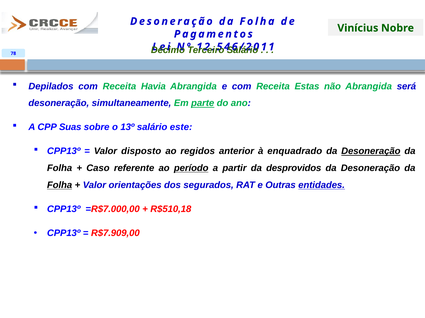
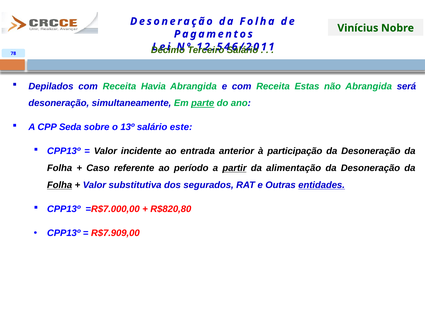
Suas: Suas -> Seda (70, 127)
disposto: disposto -> incidente (141, 152)
regidos: regidos -> entrada (198, 152)
enquadrado: enquadrado -> participação (295, 152)
Desoneração underline: present -> none (371, 152)
período underline: present -> none (191, 169)
partir underline: none -> present (234, 169)
desprovidos: desprovidos -> alimentação (294, 169)
orientações: orientações -> substitutiva (135, 186)
R$510,18: R$510,18 -> R$820,80 (171, 210)
